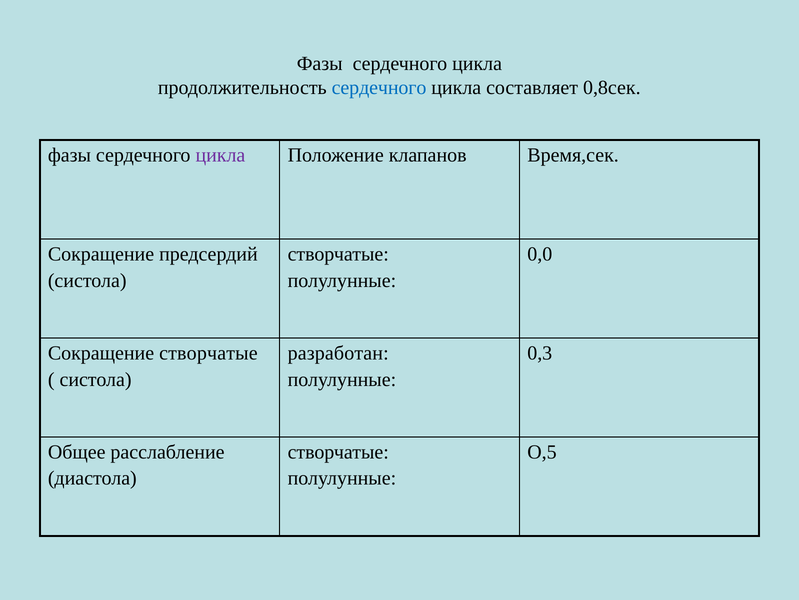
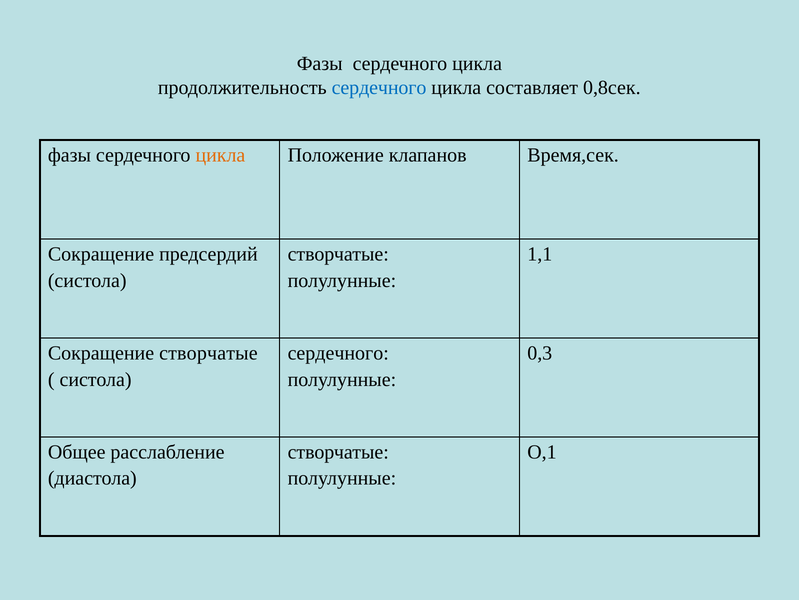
цикла colour: purple -> orange (220, 155)
0,0: 0,0 -> 1,1 (540, 254)
разработан: разработан -> сердечного (338, 353)
О,5: О,5 -> О,1 (542, 452)
